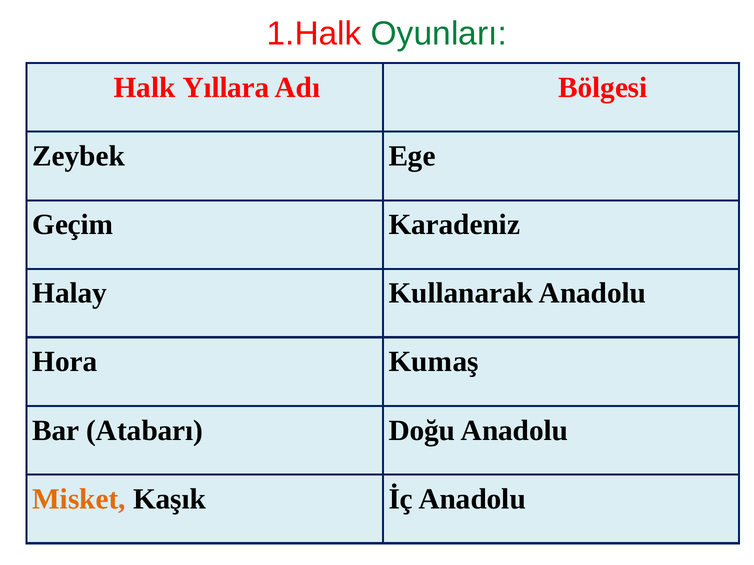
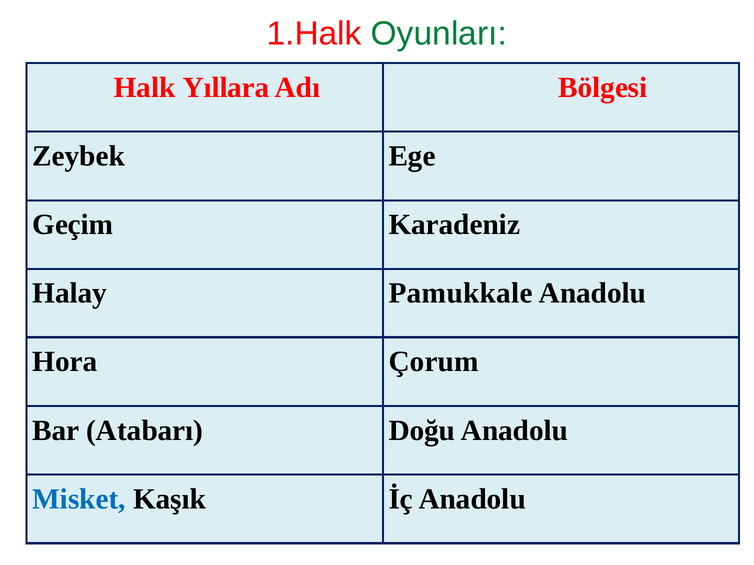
Kullanarak: Kullanarak -> Pamukkale (461, 293)
Kumaş: Kumaş -> Çorum (434, 362)
Misket colour: orange -> blue (79, 499)
